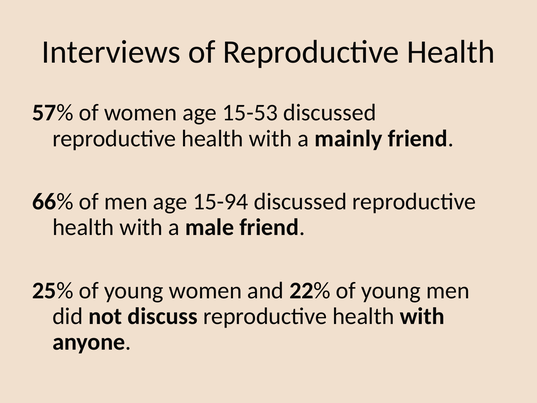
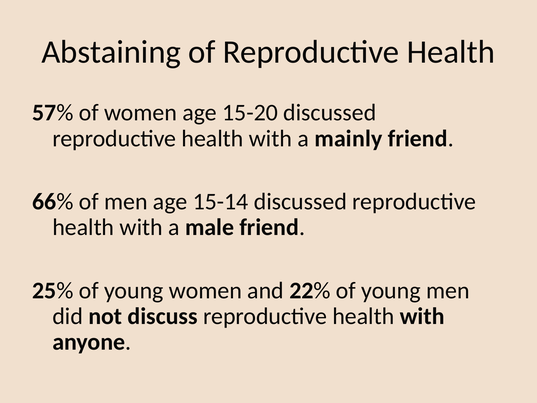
Interviews: Interviews -> Abstaining (111, 52)
15-53: 15-53 -> 15-20 (250, 113)
15-94: 15-94 -> 15-14 (221, 201)
